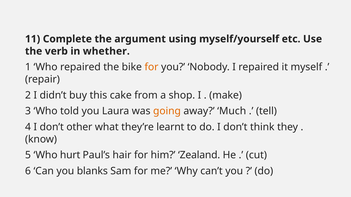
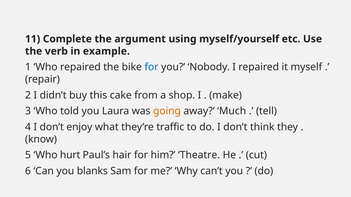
whether: whether -> example (106, 51)
for colour: orange -> blue (151, 67)
other: other -> enjoy (79, 127)
learnt: learnt -> traffic (170, 127)
Zealand: Zealand -> Theatre (199, 155)
